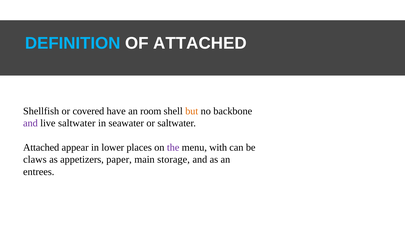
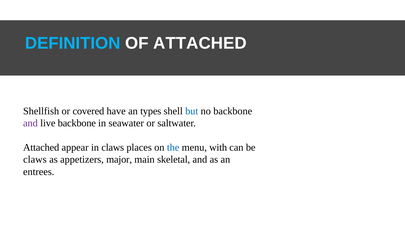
room: room -> types (151, 111)
but colour: orange -> blue (192, 111)
live saltwater: saltwater -> backbone (77, 123)
in lower: lower -> claws (113, 147)
the colour: purple -> blue (173, 147)
paper: paper -> major (119, 160)
storage: storage -> skeletal (174, 160)
